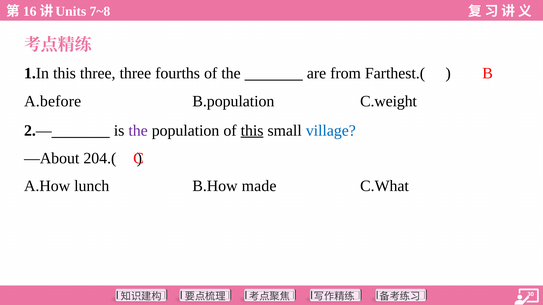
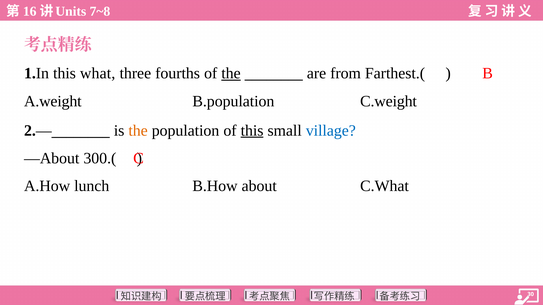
this three: three -> what (98, 73)
the underline: none -> present (231, 73)
A.before: A.before -> A.weight (53, 102)
the colour: purple -> orange (138, 131)
204.(: 204.( -> 300.( (100, 158)
made: made -> about (259, 186)
